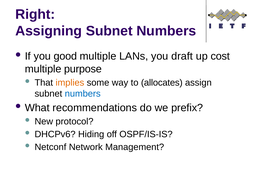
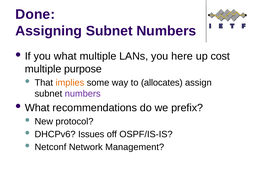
Right: Right -> Done (35, 14)
you good: good -> what (65, 56)
draft: draft -> here (182, 56)
numbers colour: blue -> purple (83, 94)
Hiding: Hiding -> Issues (91, 134)
